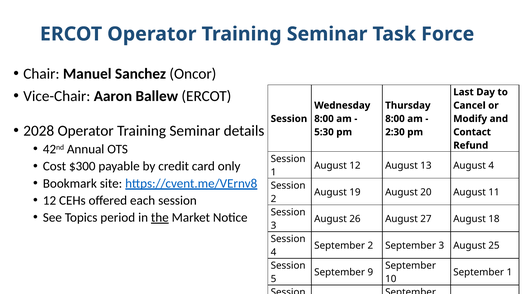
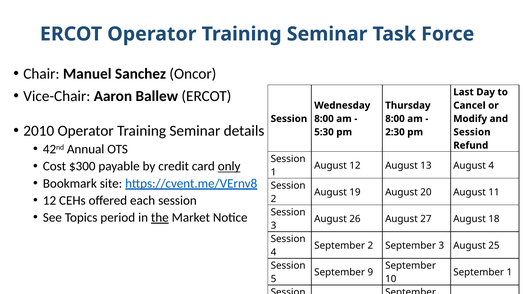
2028: 2028 -> 2010 (39, 131)
Contact: Contact -> Session (472, 132)
only underline: none -> present (229, 166)
